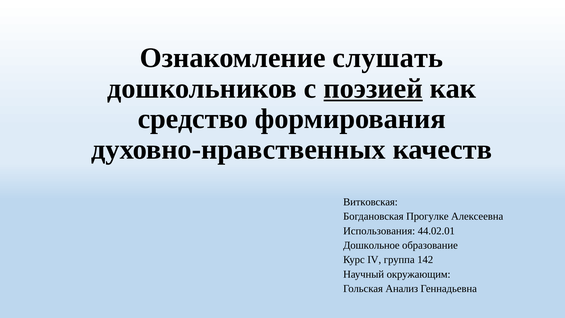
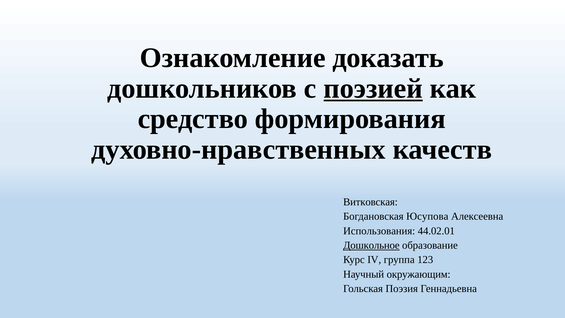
слушать: слушать -> доказать (388, 58)
Прогулке: Прогулке -> Юсупова (427, 216)
Дошкольное underline: none -> present (371, 245)
142: 142 -> 123 (425, 260)
Анализ: Анализ -> Поэзия (402, 288)
